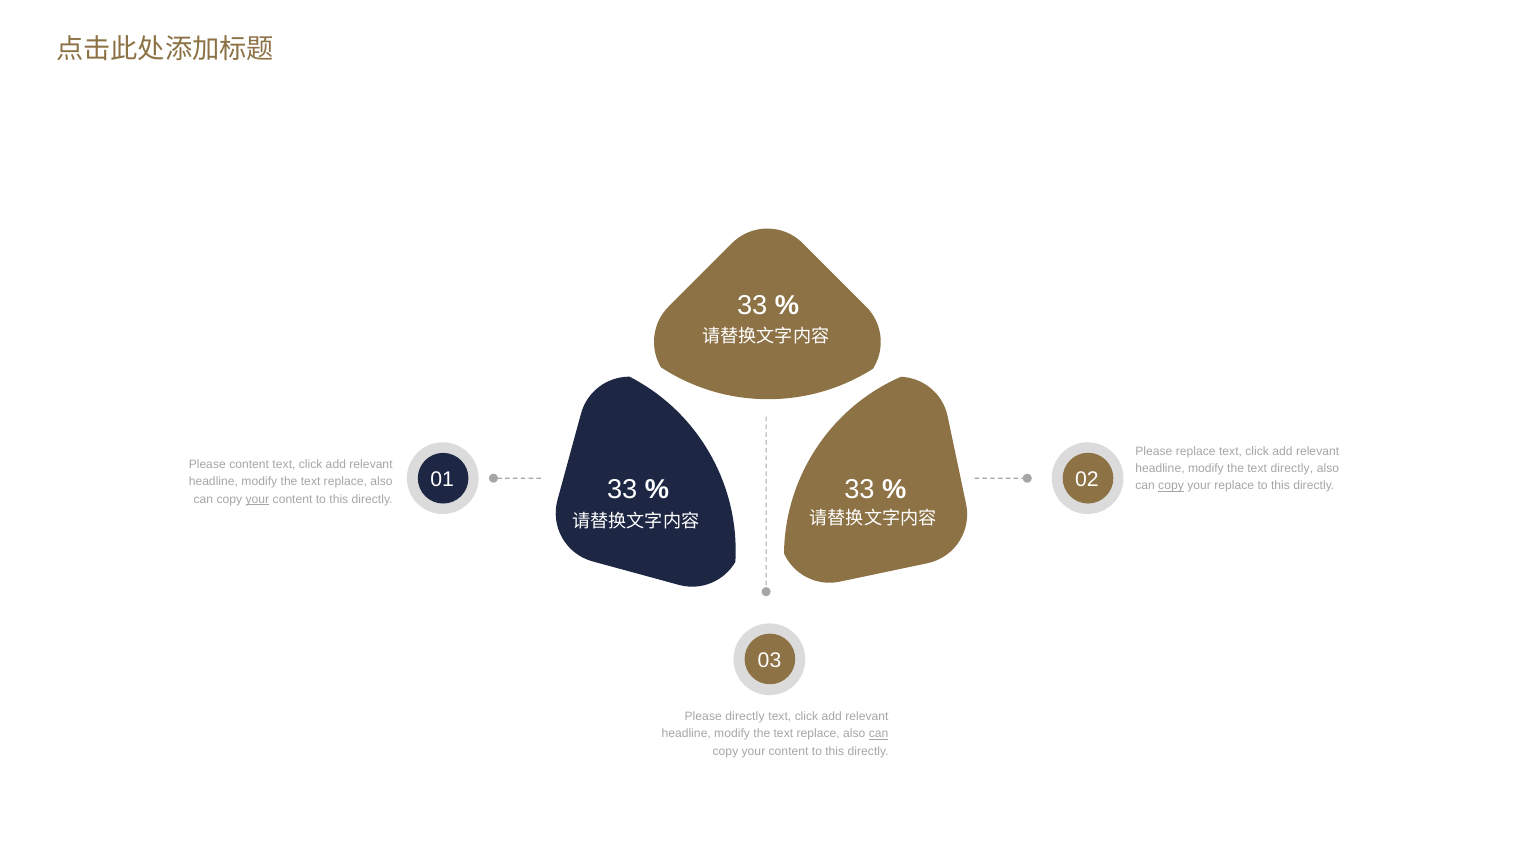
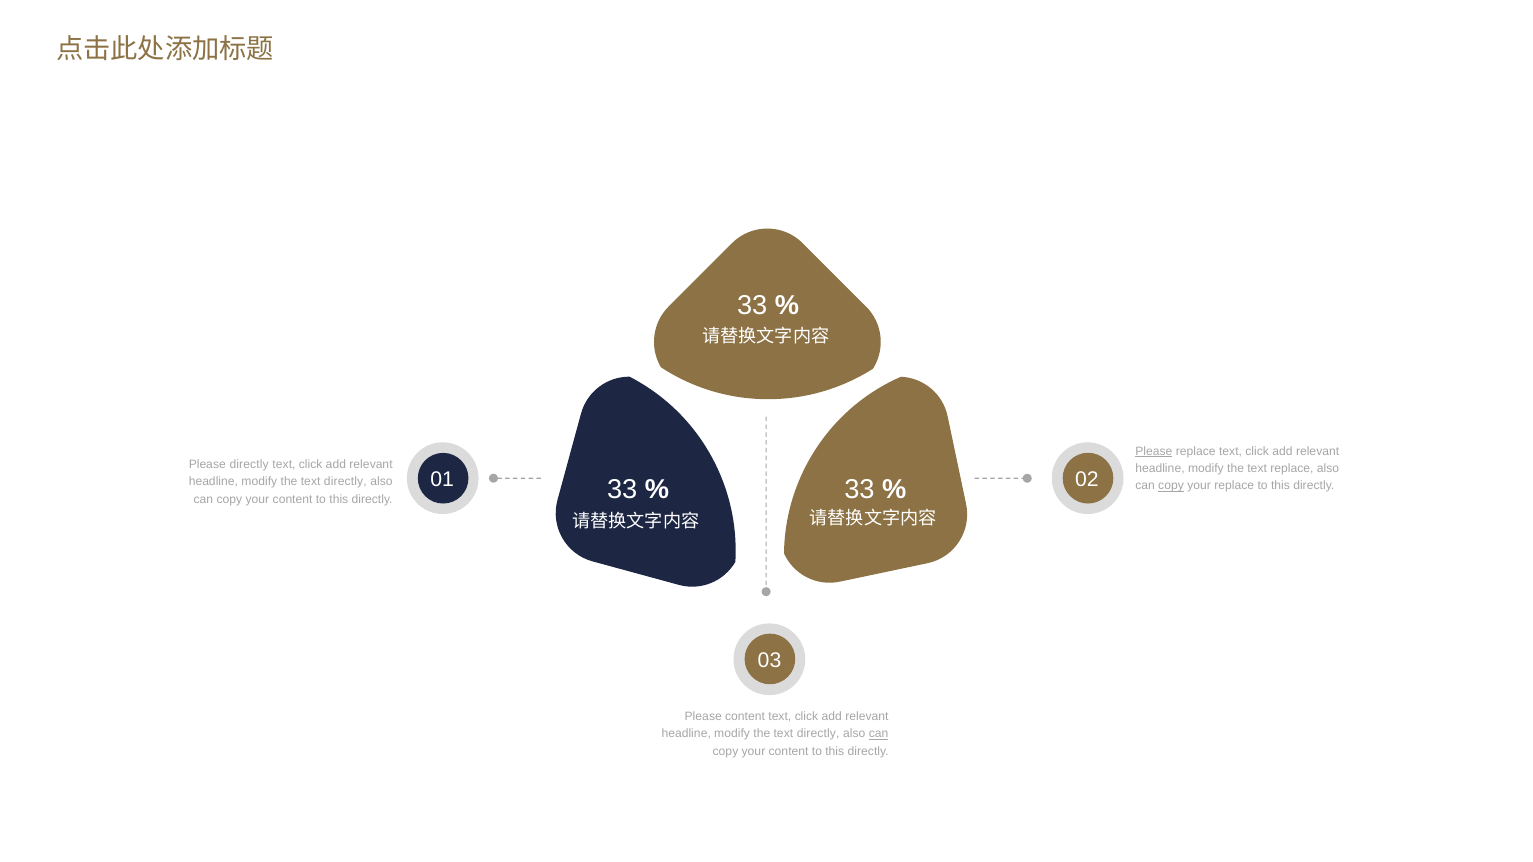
Please underline: none -> present (1154, 451)
Please content: content -> directly (249, 465)
text directly: directly -> replace (1292, 469)
replace: replace -> directly (345, 482)
your underline: present -> none (257, 500)
Please directly: directly -> content (745, 717)
replace: replace -> directly (818, 734)
